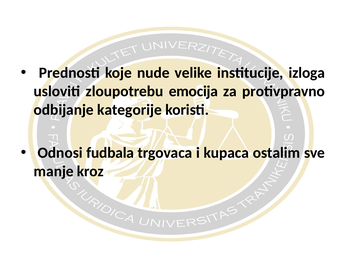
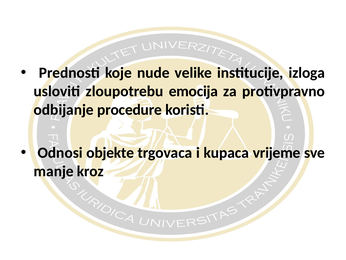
kategorije: kategorije -> procedure (130, 109)
fudbala: fudbala -> objekte (110, 153)
ostalim: ostalim -> vrijeme (277, 153)
